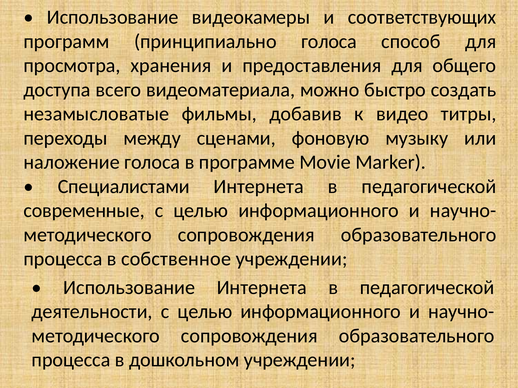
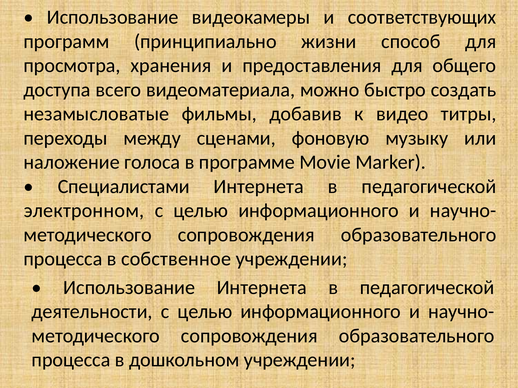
принципиально голоса: голоса -> жизни (329, 42)
современные: современные -> электронном (84, 211)
